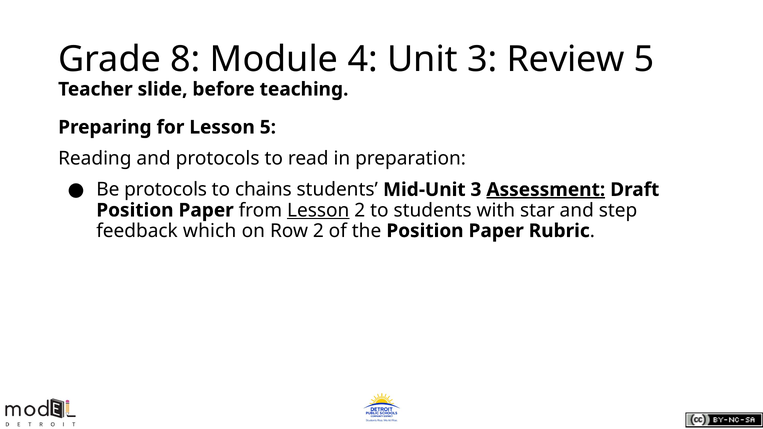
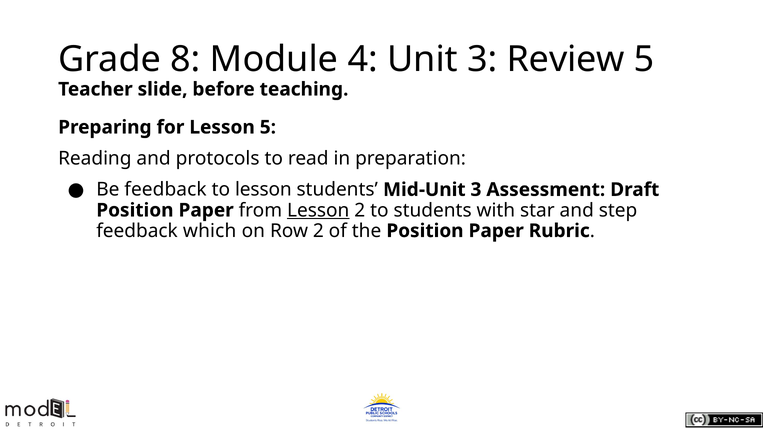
Be protocols: protocols -> feedback (165, 190)
to chains: chains -> lesson (263, 190)
Assessment underline: present -> none (546, 190)
